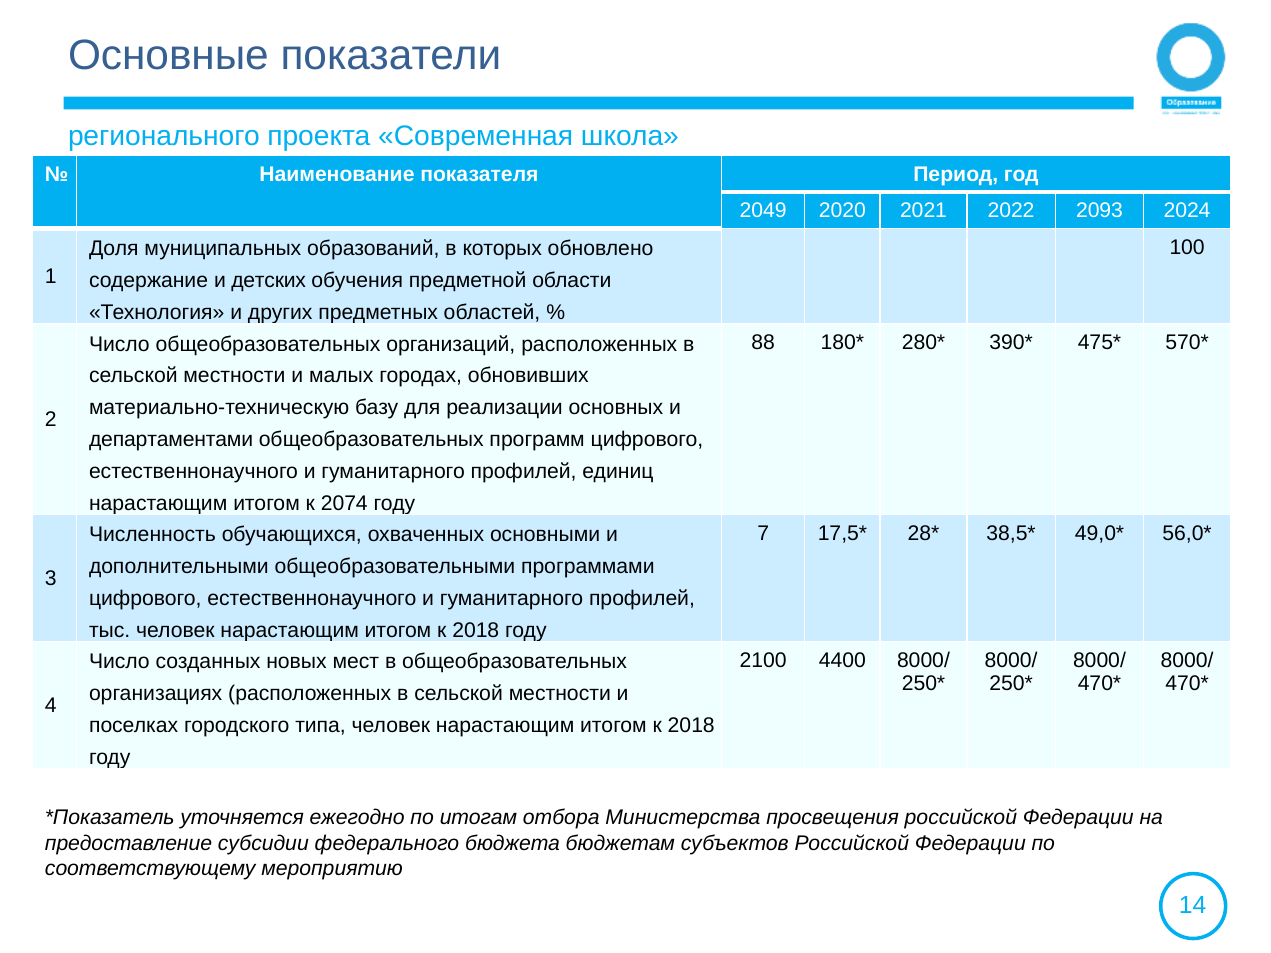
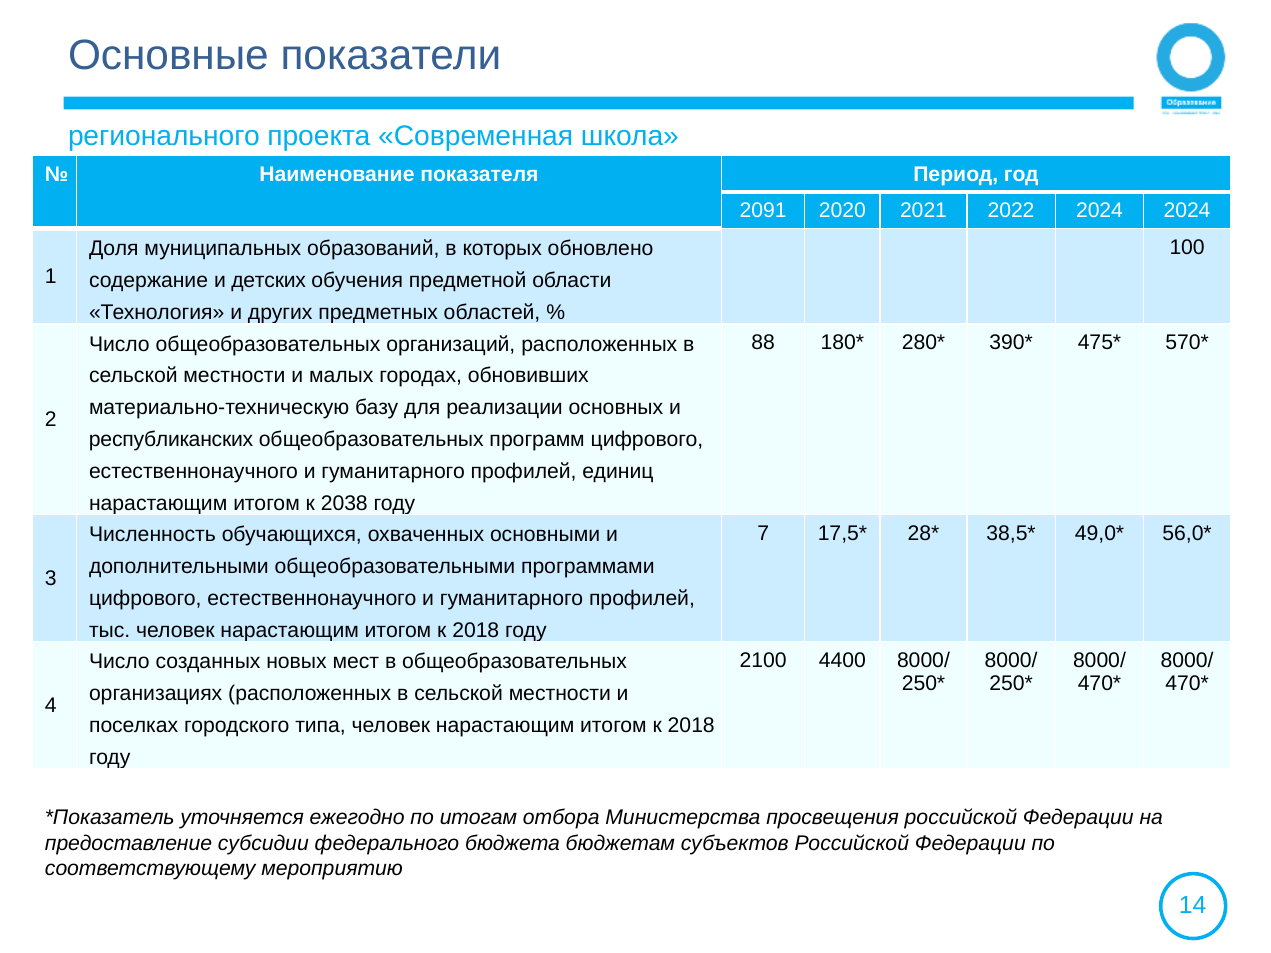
2049: 2049 -> 2091 (763, 211)
2022 2093: 2093 -> 2024 (1100, 211)
департаментами: департаментами -> республиканских (171, 440)
2074: 2074 -> 2038 (344, 503)
